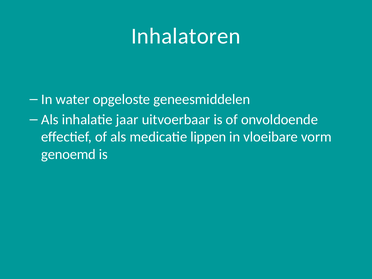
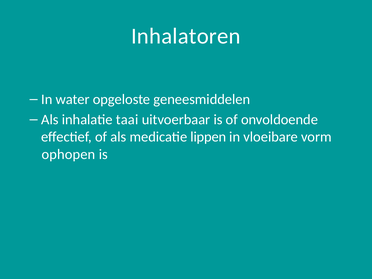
jaar: jaar -> taai (127, 120)
genoemd: genoemd -> ophopen (68, 154)
